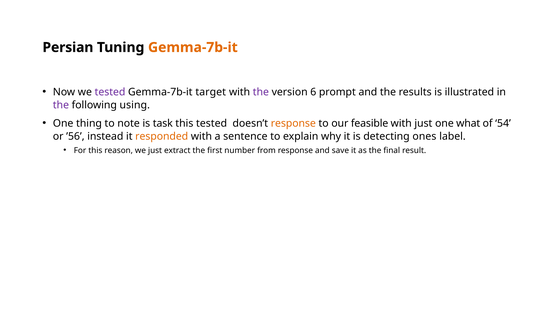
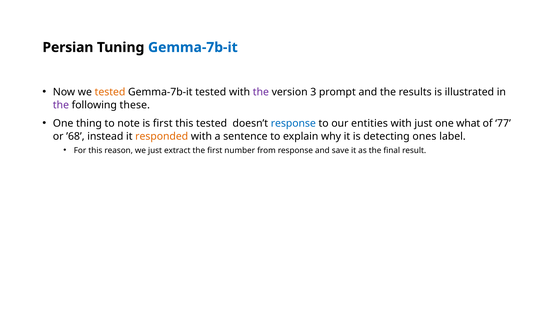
Gemma-7b-it colour: orange -> blue (193, 47)
tested colour: purple -> orange (110, 92)
Gemma-7b-it target: target -> tested (211, 92)
6: 6 -> 3 (313, 92)
using: using -> these (135, 105)
is task: task -> first (163, 124)
response colour: orange -> blue (293, 124)
feasible: feasible -> entities (369, 124)
54: 54 -> 77 (503, 124)
’56: ’56 -> ’68 (75, 136)
